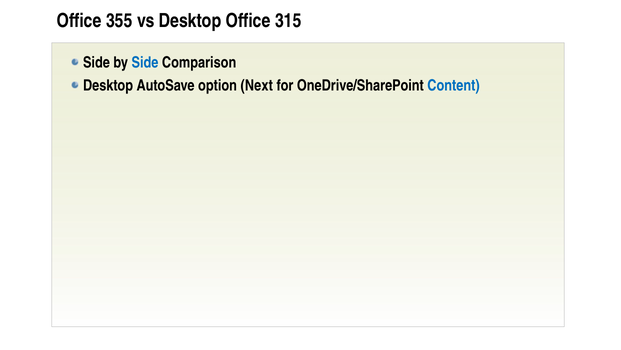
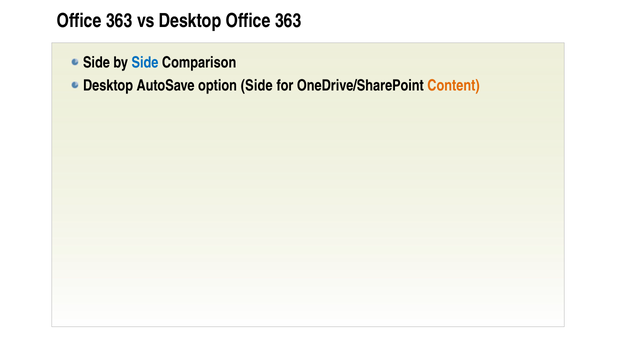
355: 355 -> 363 (119, 21)
Desktop Office 315: 315 -> 363 (288, 21)
option Next: Next -> Side (257, 86)
Content colour: blue -> orange (453, 86)
